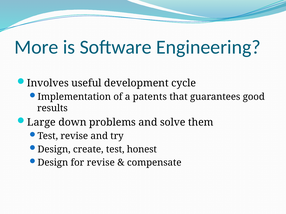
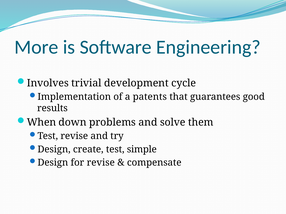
useful: useful -> trivial (86, 83)
Large: Large -> When (41, 123)
honest: honest -> simple (142, 150)
